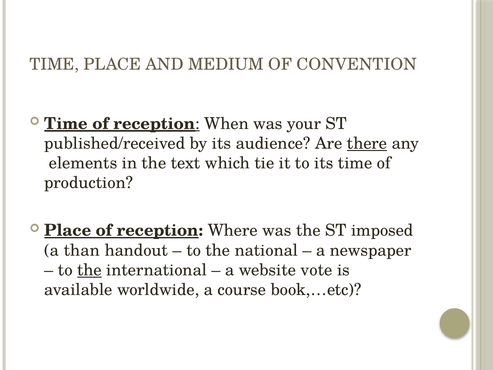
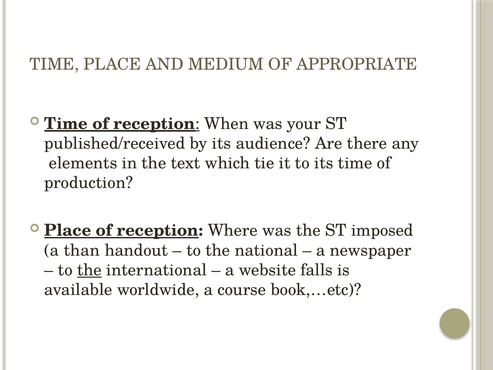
CONVENTION: CONVENTION -> APPROPRIATE (357, 64)
there underline: present -> none (367, 143)
vote: vote -> falls (317, 270)
